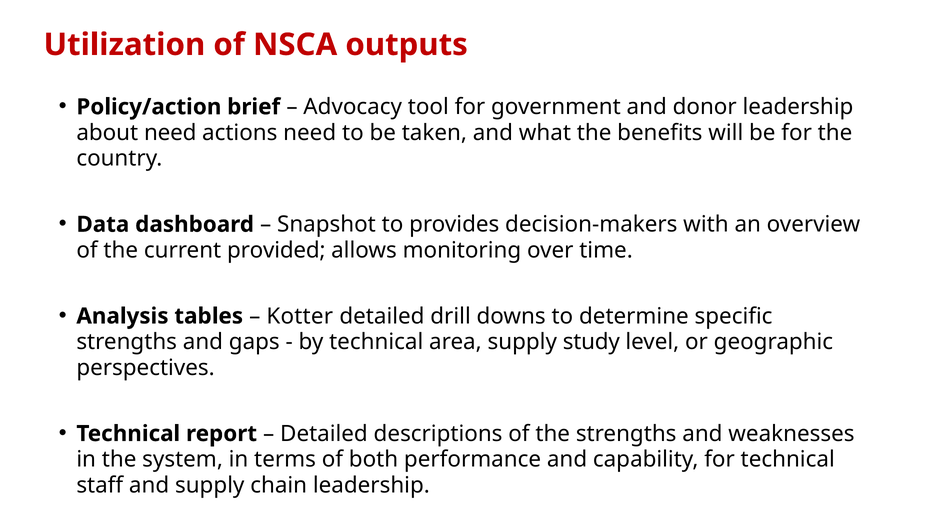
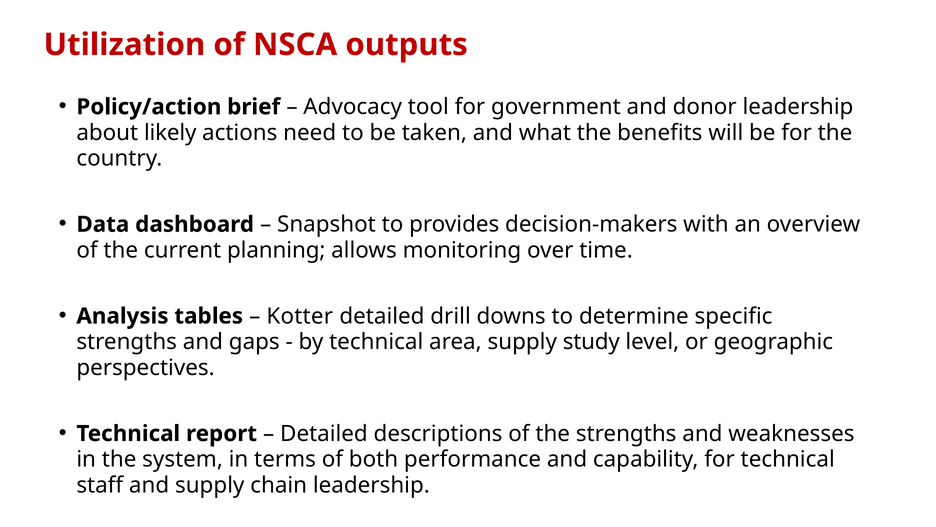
about need: need -> likely (170, 133)
provided: provided -> planning (276, 250)
